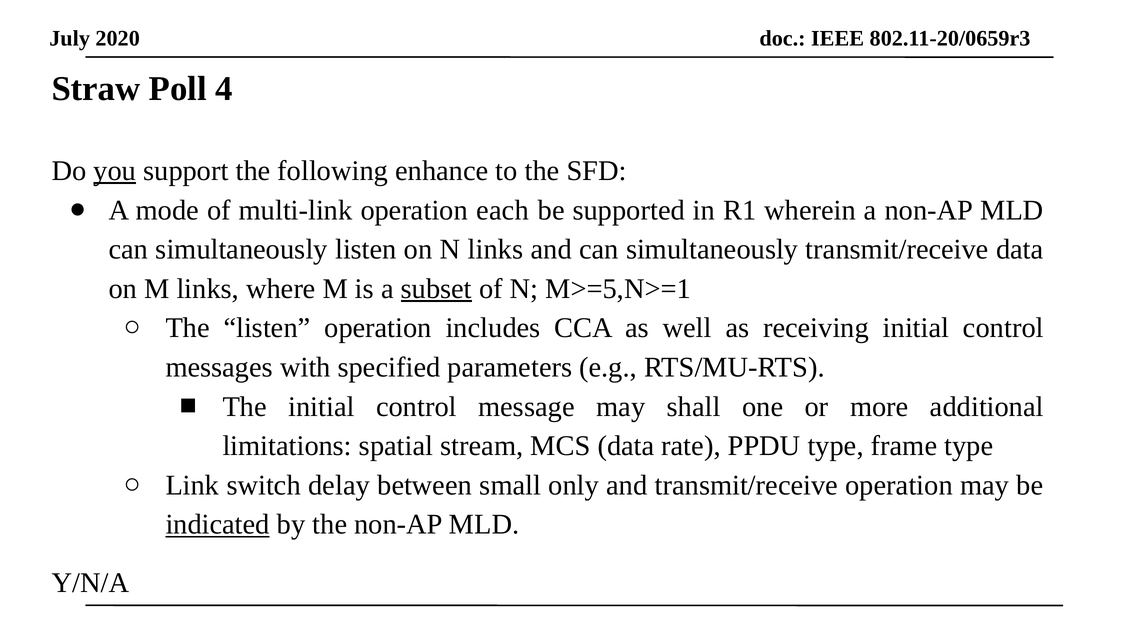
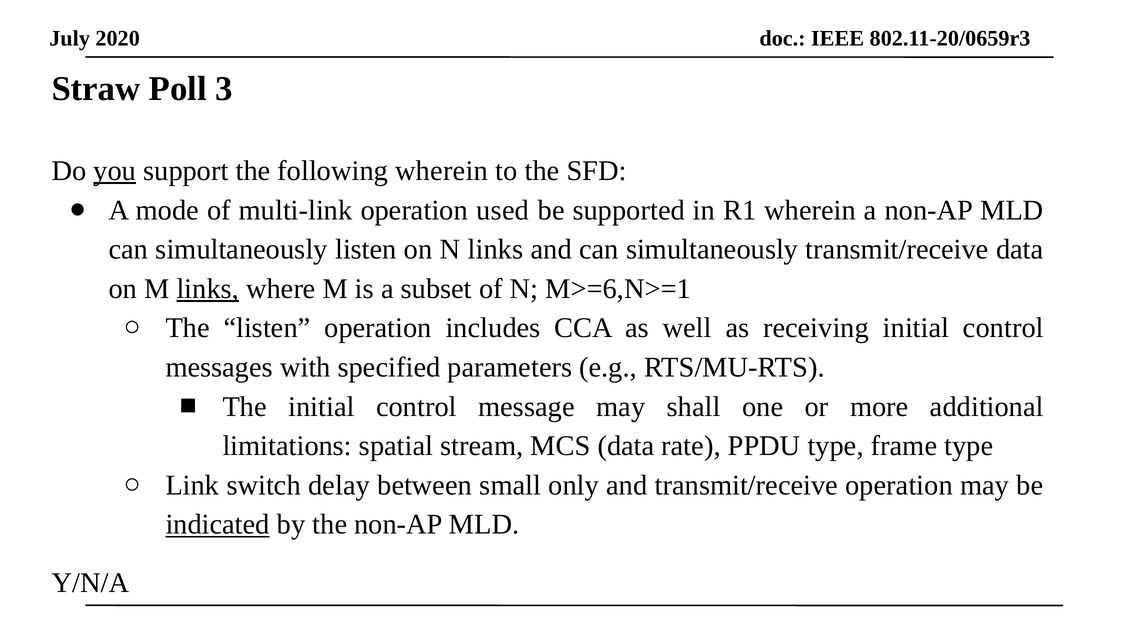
4: 4 -> 3 (224, 89)
following enhance: enhance -> wherein (442, 171)
each: each -> used (503, 210)
links underline: none -> present (208, 289)
subset underline: present -> none (436, 289)
M>=5,N>=1: M>=5,N>=1 -> M>=6,N>=1 (618, 289)
